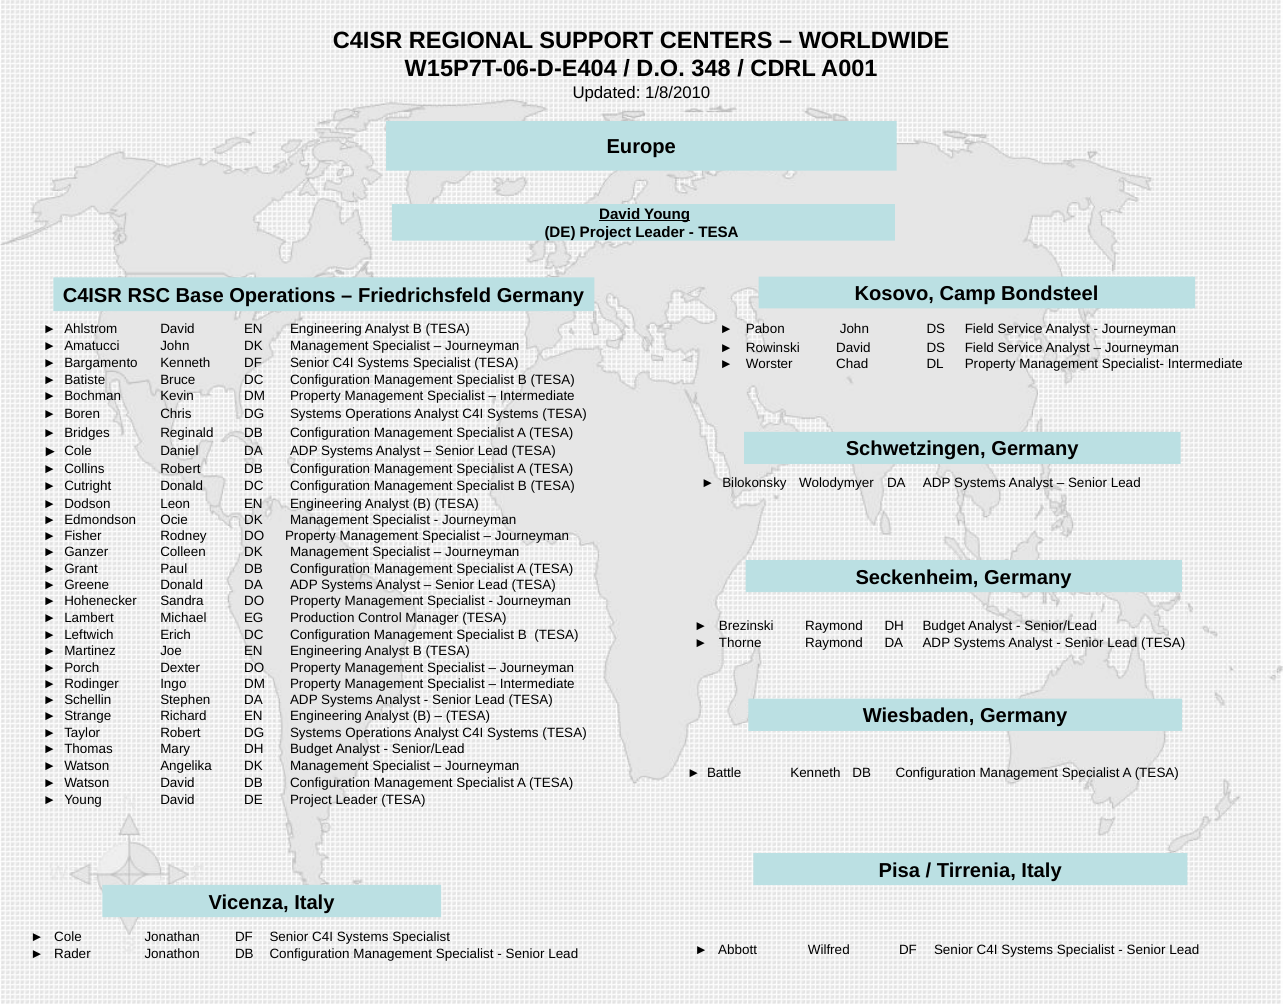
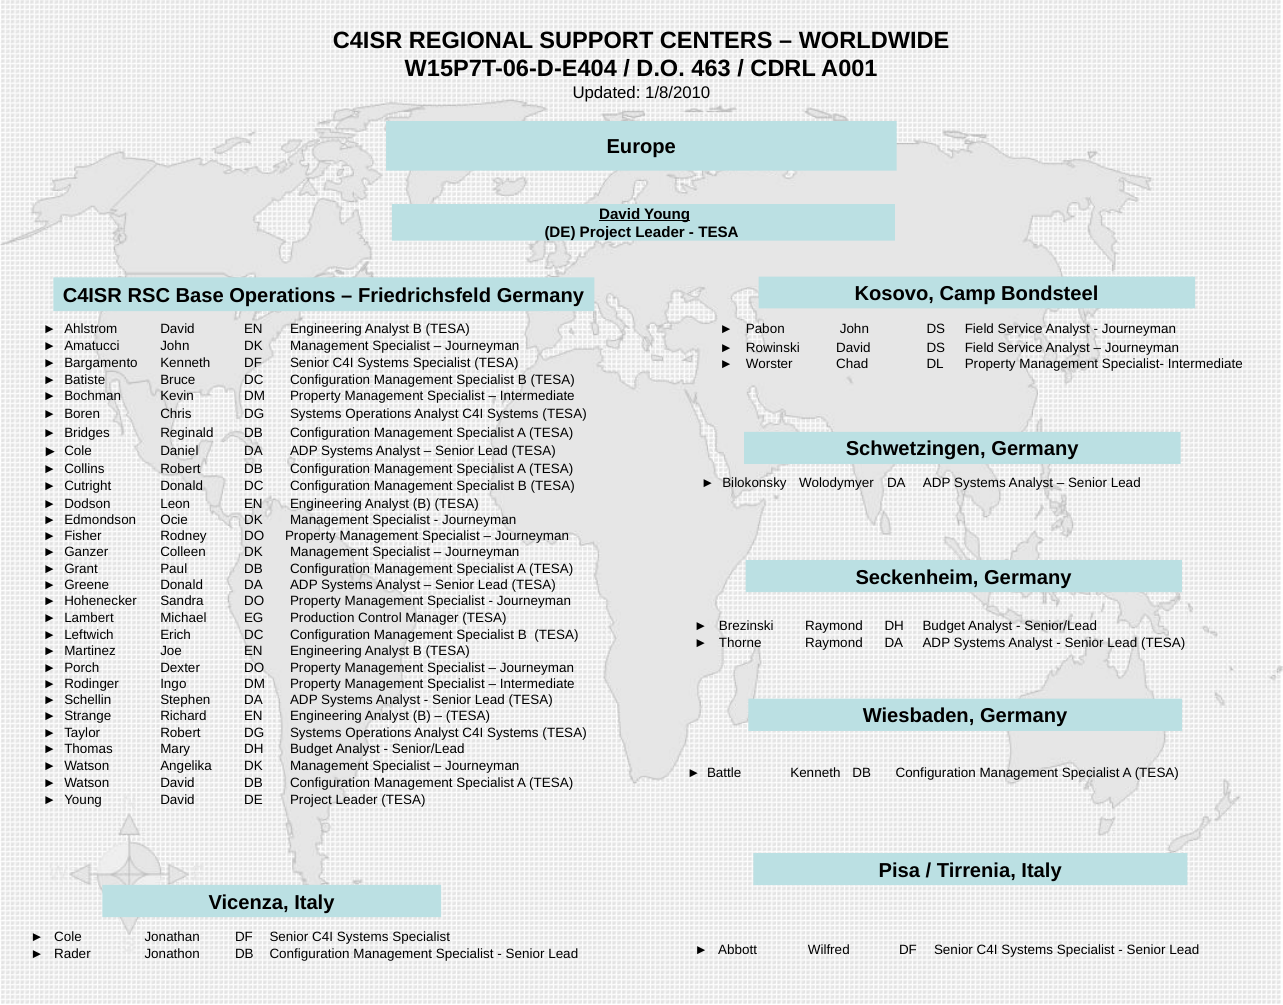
348: 348 -> 463 (711, 69)
